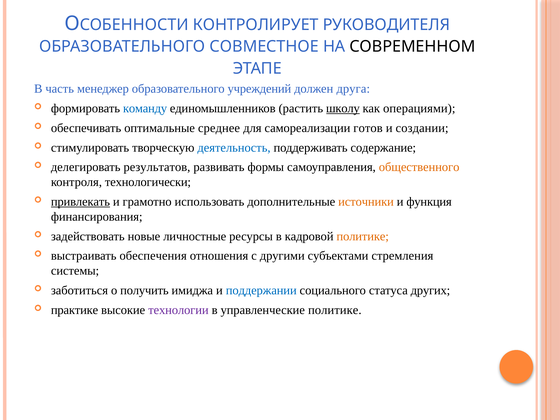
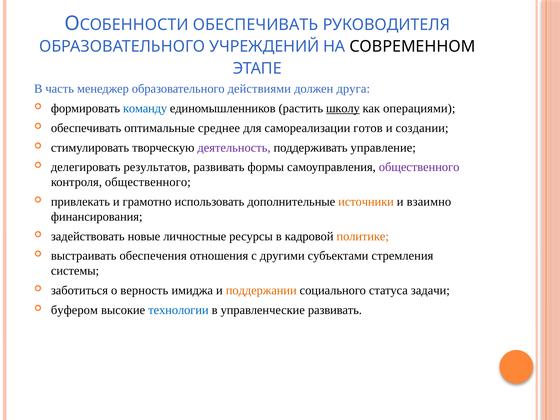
КОНТРОЛИРУЕТ: КОНТРОЛИРУЕТ -> ОБЕСПЕЧИВАТЬ (256, 25)
СОВМЕСТНОЕ: СОВМЕСТНОЕ -> УЧРЕЖДЕНИЙ (264, 47)
учреждений: учреждений -> действиями (259, 89)
деятельность colour: blue -> purple (234, 148)
содержание: содержание -> управление (383, 148)
общественного colour: orange -> purple (419, 167)
контроля технологически: технологически -> общественного (148, 182)
привлекать underline: present -> none (80, 202)
функция: функция -> взаимно (429, 202)
получить: получить -> верность (144, 290)
поддержании colour: blue -> orange (261, 290)
других: других -> задачи (430, 290)
практике: практике -> буфером (74, 310)
технологии colour: purple -> blue (178, 310)
управленческие политике: политике -> развивать (335, 310)
